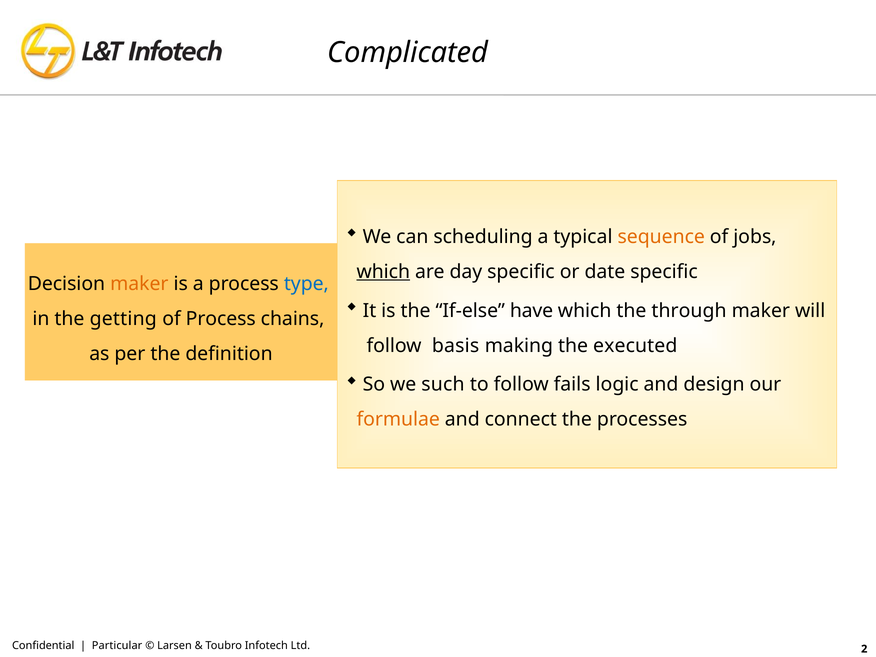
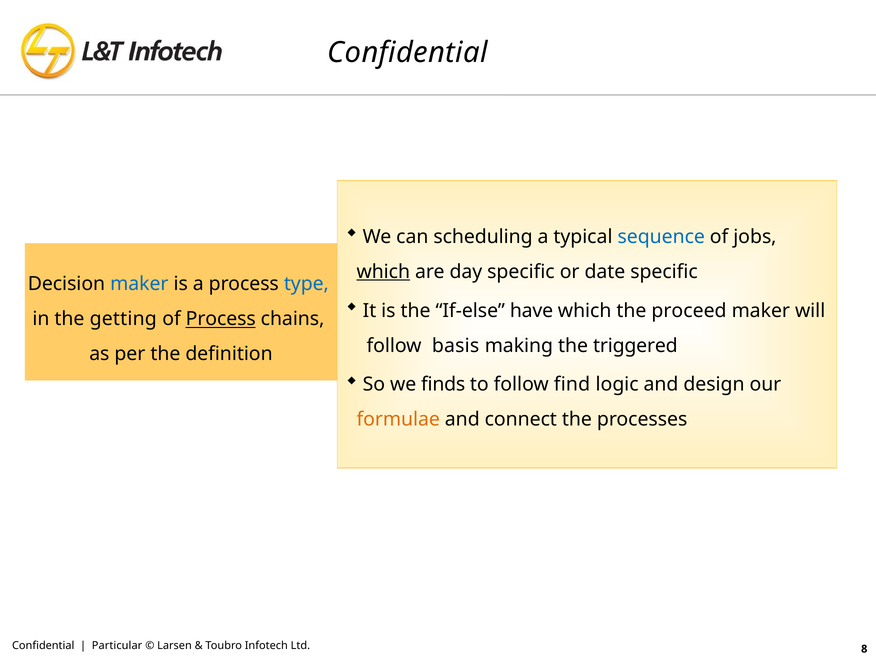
Complicated: Complicated -> Confidential (408, 52)
sequence colour: orange -> blue (661, 237)
maker colour: orange -> blue (139, 284)
through: through -> proceed (689, 311)
Process underline: none -> present (221, 319)
executed: executed -> triggered (635, 346)
such: such -> finds (443, 385)
fails: fails -> find (572, 385)
2: 2 -> 8 (864, 649)
